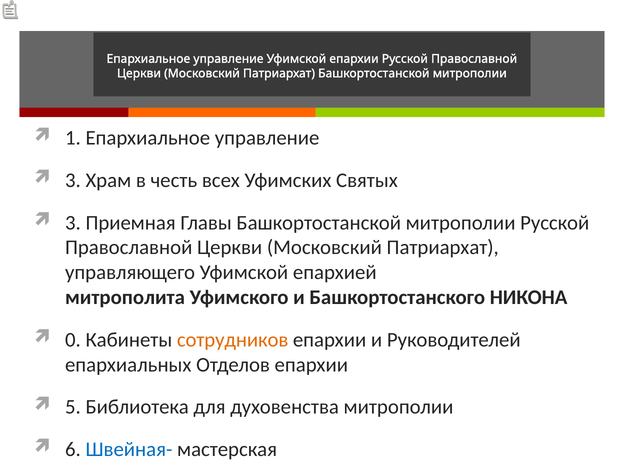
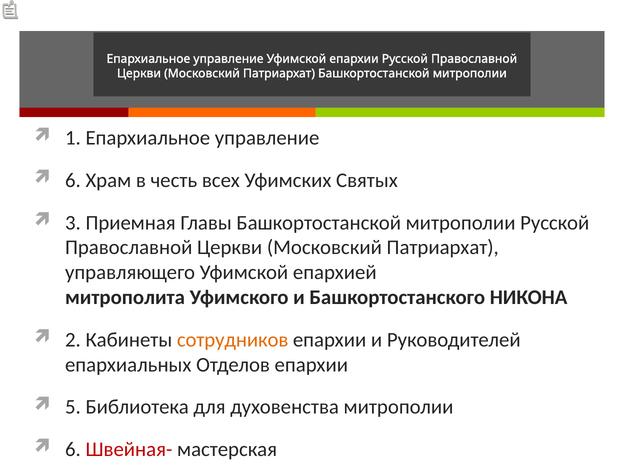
3: 3 -> 6 (73, 180)
0: 0 -> 2 (73, 340)
Швейная- colour: blue -> red (129, 449)
